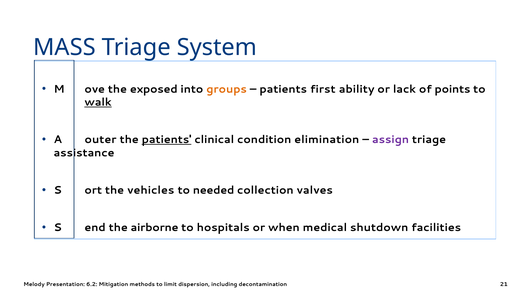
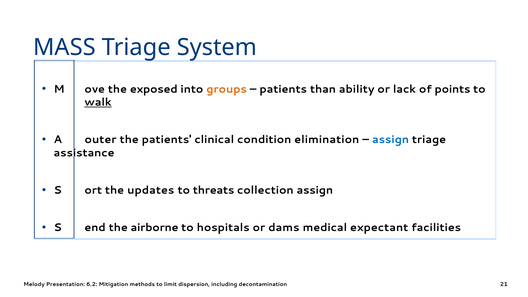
first: first -> than (323, 89)
patients underline: present -> none (167, 140)
assign colour: purple -> blue (391, 140)
vehicles: vehicles -> updates (151, 190)
needed: needed -> threats (214, 190)
collection valves: valves -> assign (315, 190)
when: when -> dams (284, 228)
shutdown: shutdown -> expectant (379, 228)
